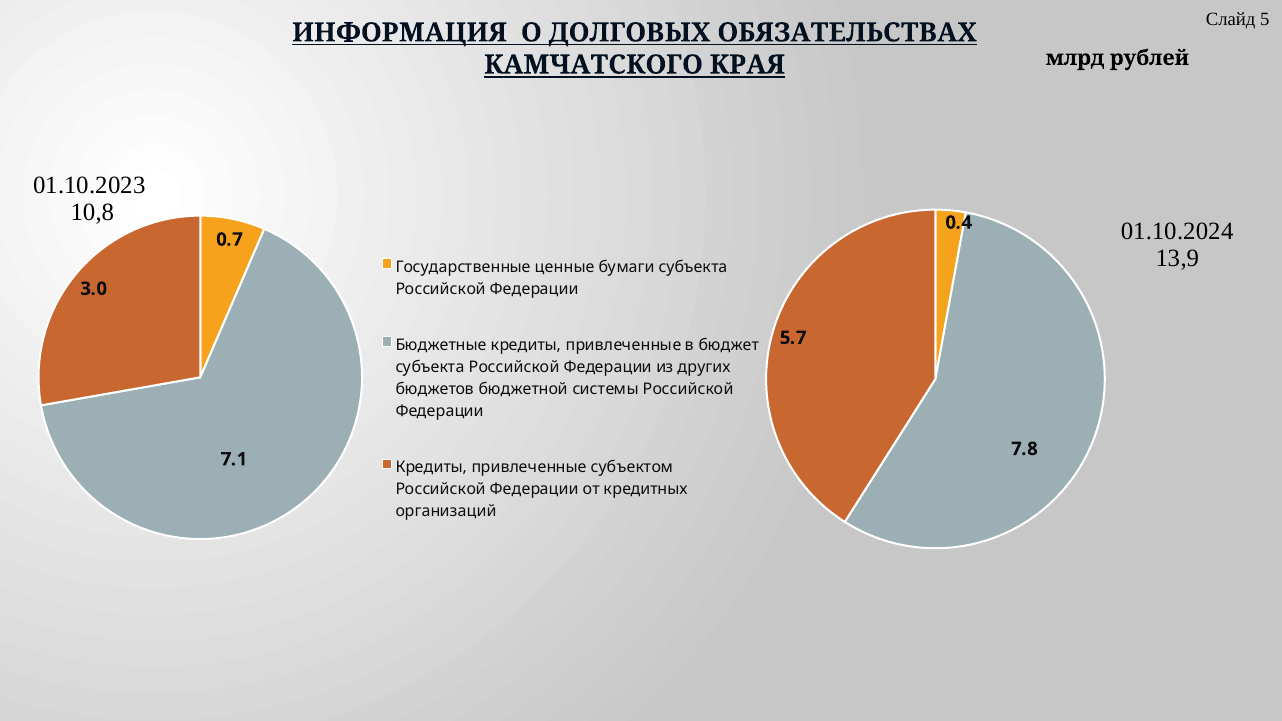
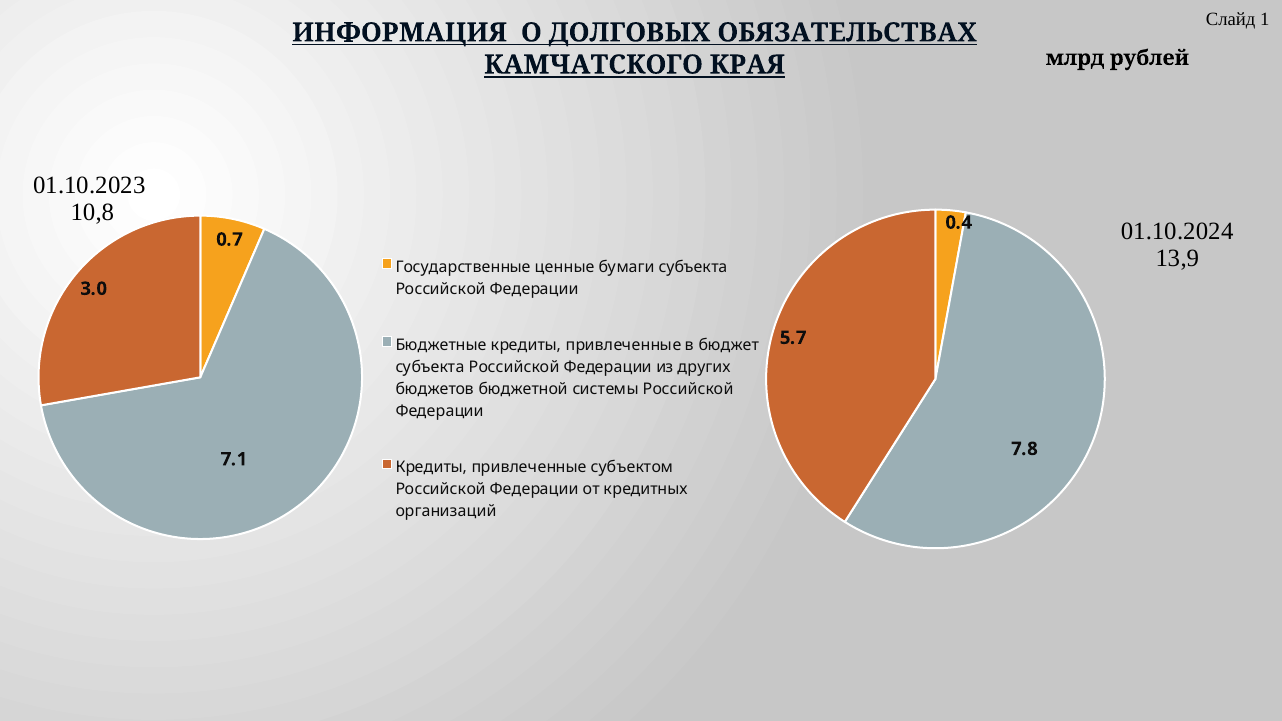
5: 5 -> 1 (1265, 19)
